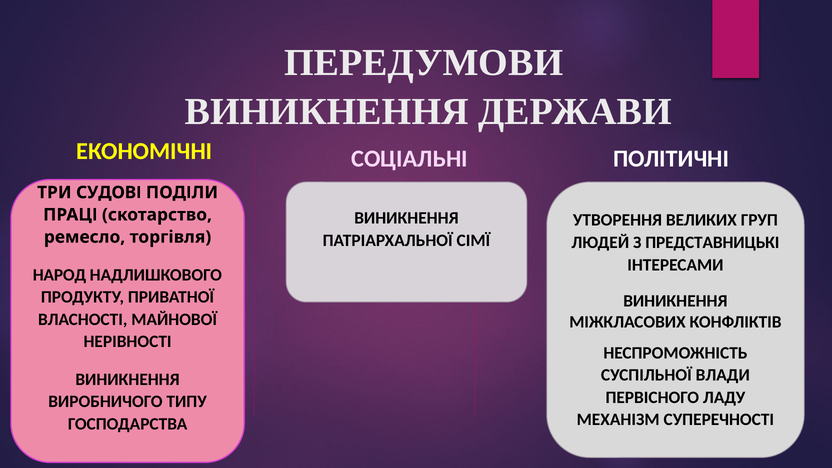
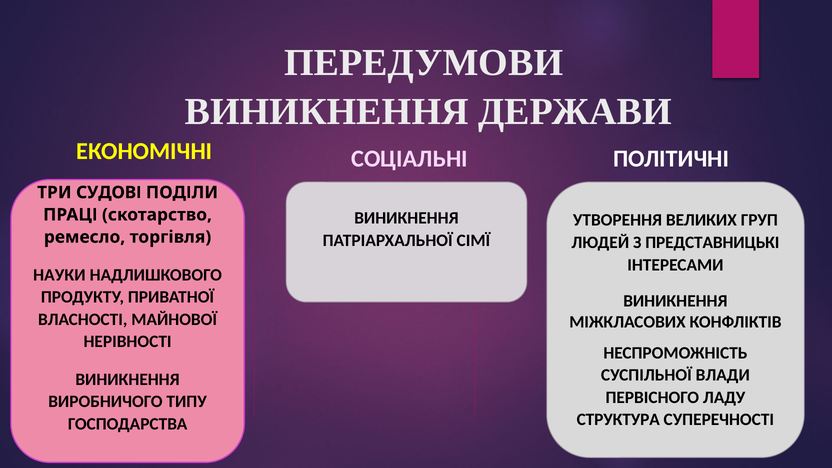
НАРОД: НАРОД -> НАУКИ (59, 275)
МЕХАНІЗМ: МЕХАНІЗМ -> СТРУКТУРА (618, 420)
